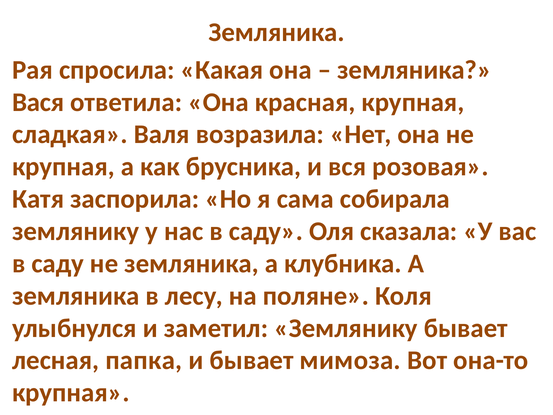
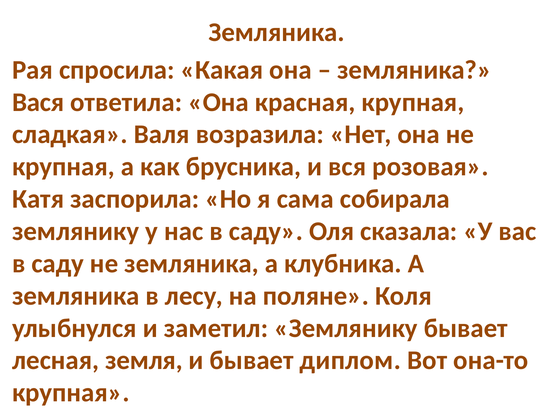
папка: папка -> земля (144, 360)
мимоза: мимоза -> диплом (350, 360)
